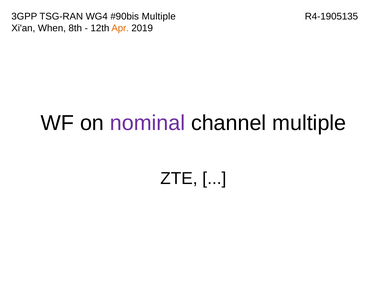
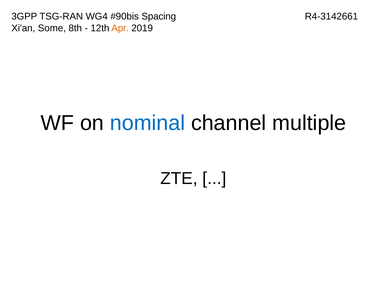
Multiple: Multiple -> Spacing (159, 16)
R4-1905135: R4-1905135 -> R4-3142661 (331, 16)
When: When -> Some (52, 28)
nominal colour: purple -> blue (147, 123)
